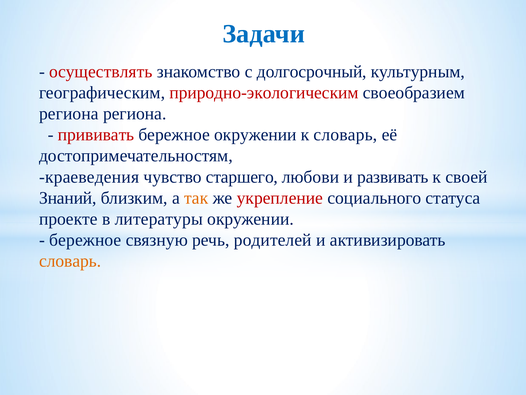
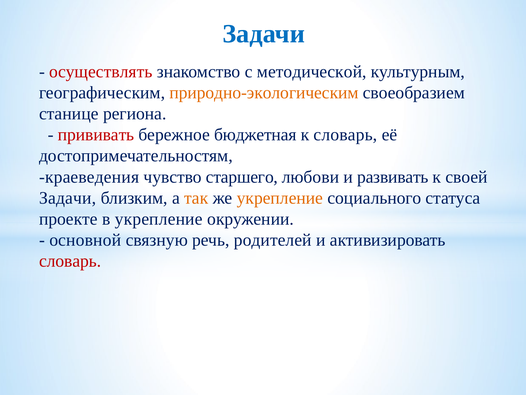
долгосрочный: долгосрочный -> методической (312, 71)
природно-экологическим colour: red -> orange (264, 93)
региона: региона -> станице (69, 114)
бережное окружении: окружении -> бюджетная (255, 135)
Знаний: Знаний -> Задачи (68, 198)
укрепление colour: red -> orange (280, 198)
в литературы: литературы -> укрепление (159, 219)
бережное: бережное -> основной (85, 240)
словарь colour: orange -> red (70, 261)
